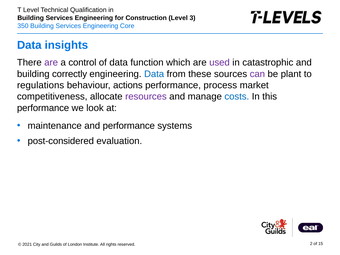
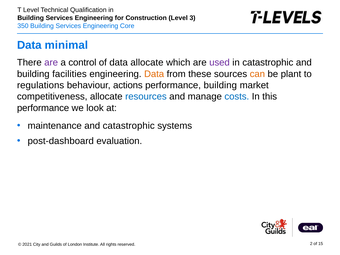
insights: insights -> minimal (66, 45)
data function: function -> allocate (147, 63)
correctly: correctly -> facilities (69, 74)
Data colour: blue -> orange (154, 74)
can colour: purple -> orange (257, 74)
performance process: process -> building (220, 85)
resources colour: purple -> blue (146, 97)
and performance: performance -> catastrophic (129, 126)
post-considered: post-considered -> post-dashboard (61, 141)
